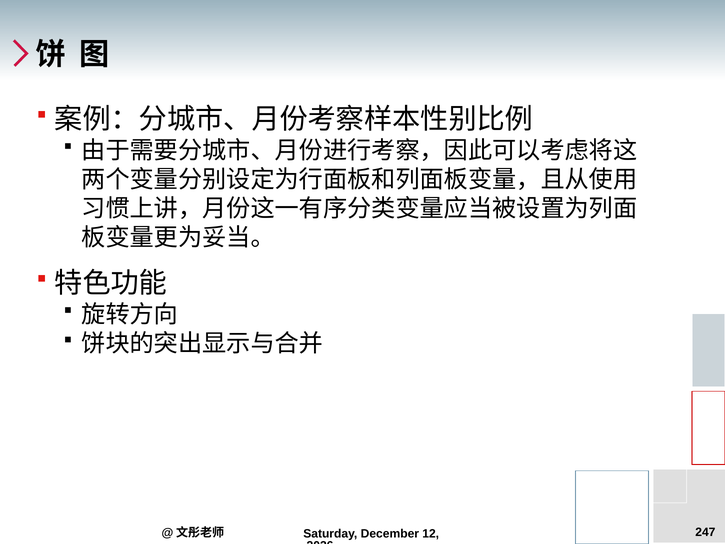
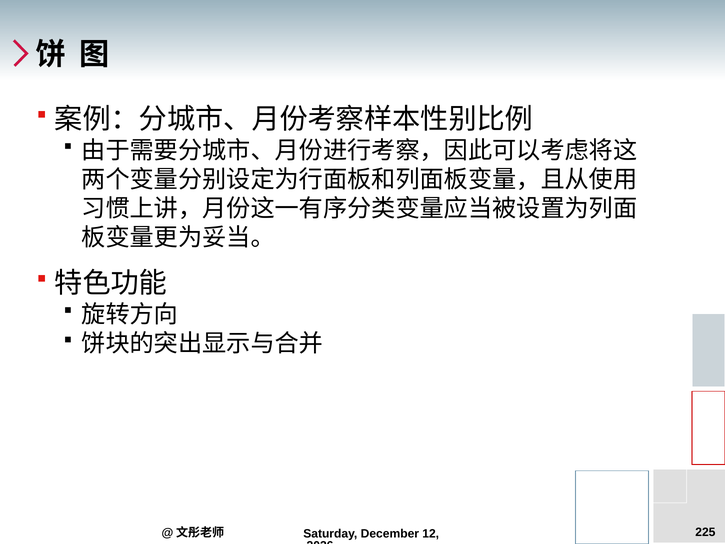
247: 247 -> 225 (705, 532)
